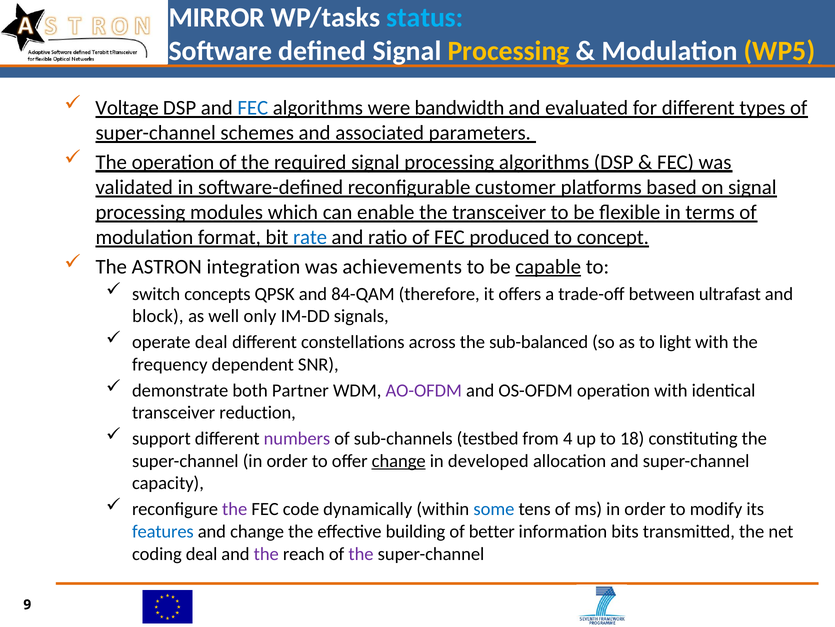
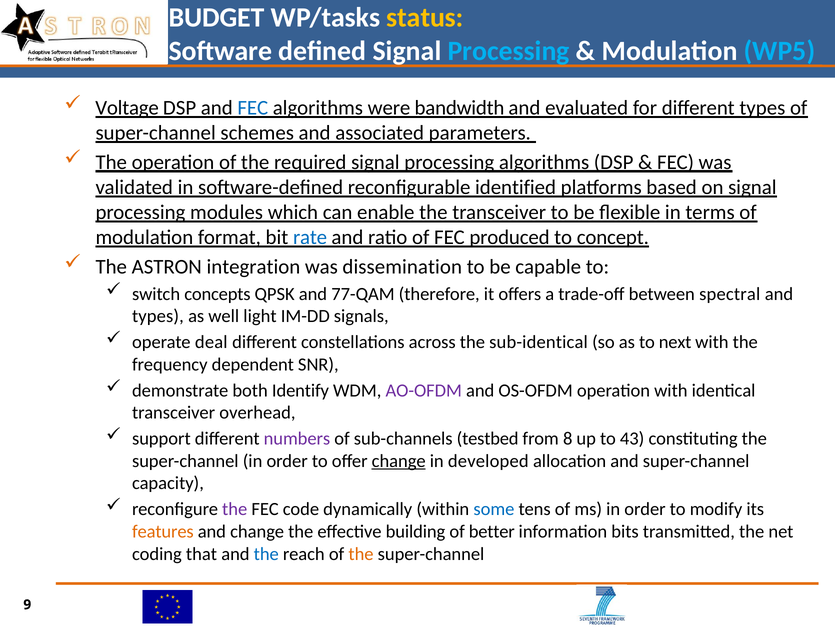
MIRROR: MIRROR -> BUDGET (217, 18)
status colour: light blue -> yellow (425, 18)
Processing colour: yellow -> light blue (509, 51)
WP5 colour: yellow -> light blue (779, 51)
customer: customer -> identified (516, 187)
achievements: achievements -> dissemination (402, 266)
capable underline: present -> none (548, 266)
84-QAM: 84-QAM -> 77-QAM (363, 294)
ultrafast: ultrafast -> spectral (730, 294)
block: block -> types (158, 316)
only: only -> light (260, 316)
sub-balanced: sub-balanced -> sub-identical (539, 342)
light: light -> next (675, 342)
Partner: Partner -> Identify (300, 390)
reduction: reduction -> overhead (257, 412)
4: 4 -> 8 (568, 438)
18: 18 -> 43 (632, 438)
features colour: blue -> orange (163, 531)
coding deal: deal -> that (202, 553)
the colour: purple -> blue (266, 553)
the colour: purple -> orange (361, 553)
